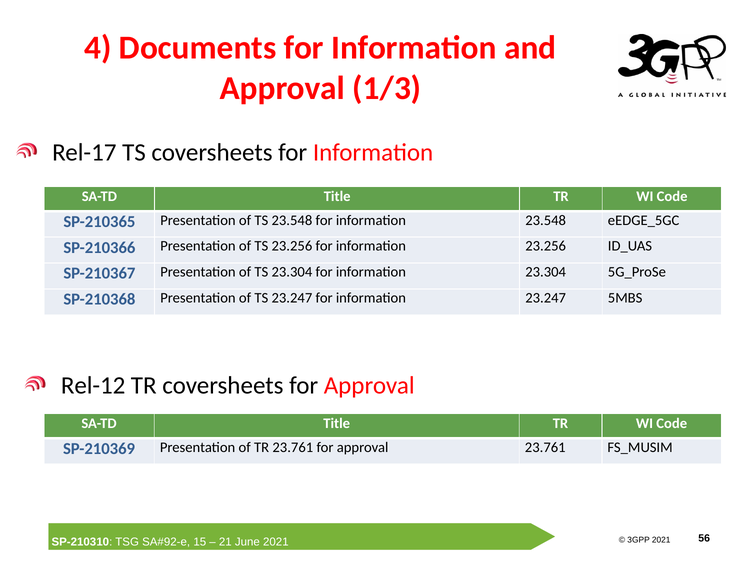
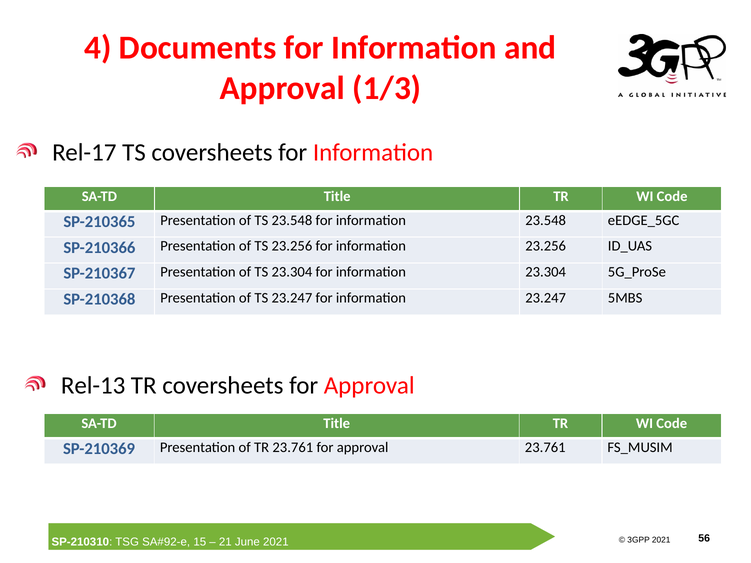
Rel-12: Rel-12 -> Rel-13 (93, 386)
